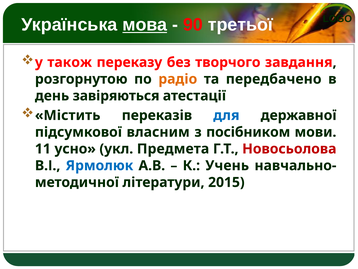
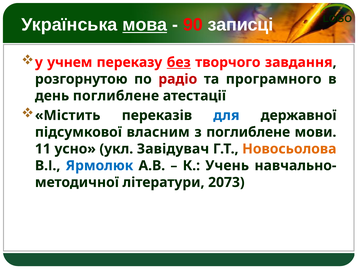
третьої: третьої -> записці (240, 25)
також: також -> учнем (70, 62)
без underline: none -> present (179, 62)
радіо colour: orange -> red (178, 79)
передбачено: передбачено -> програмного (274, 79)
день завіряються: завіряються -> поглиблене (116, 96)
з посібником: посібником -> поглиблене (248, 132)
Предмета: Предмета -> Завідувач (173, 149)
Новосьолова colour: red -> orange (289, 149)
2015: 2015 -> 2073 (226, 182)
